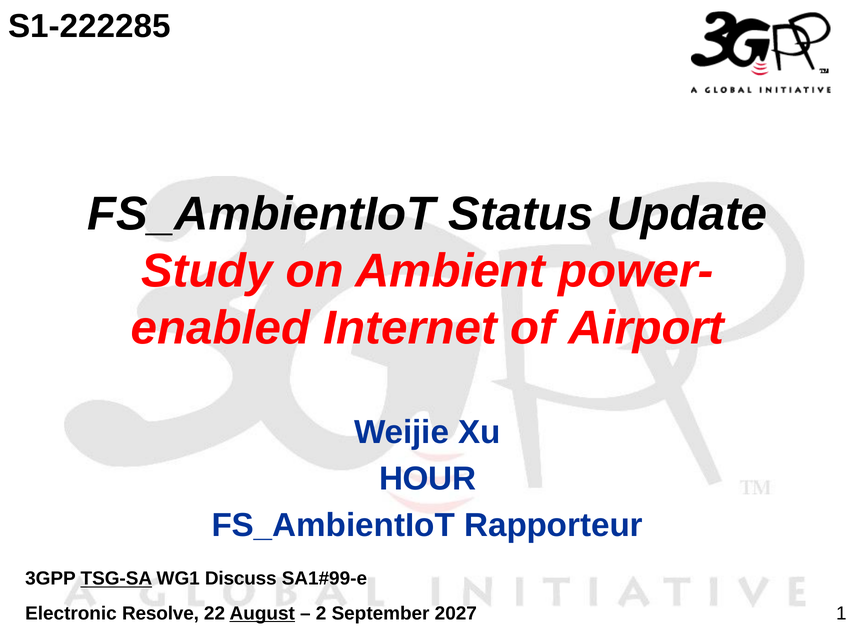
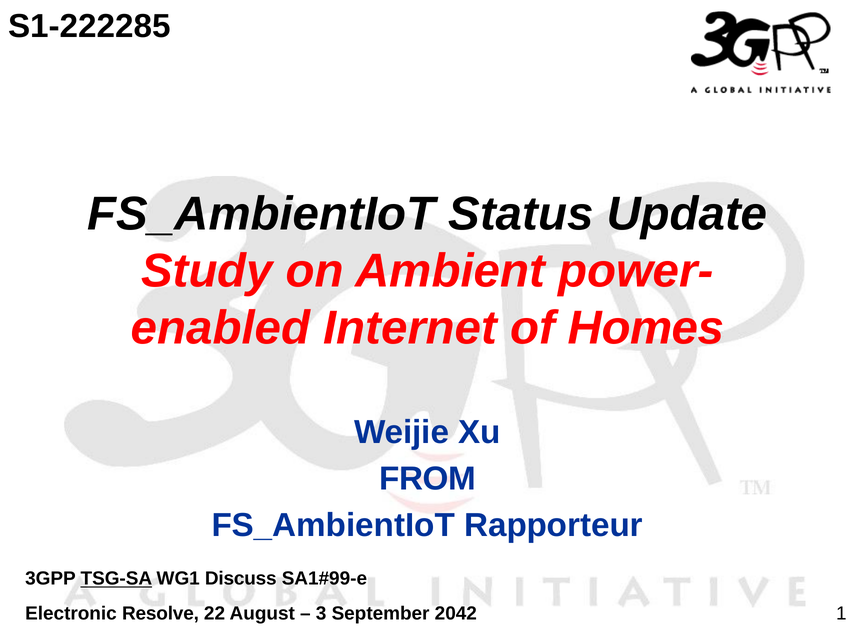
Airport: Airport -> Homes (646, 328)
HOUR: HOUR -> FROM (428, 479)
August underline: present -> none (262, 614)
2: 2 -> 3 (321, 614)
2027: 2027 -> 2042 (456, 614)
